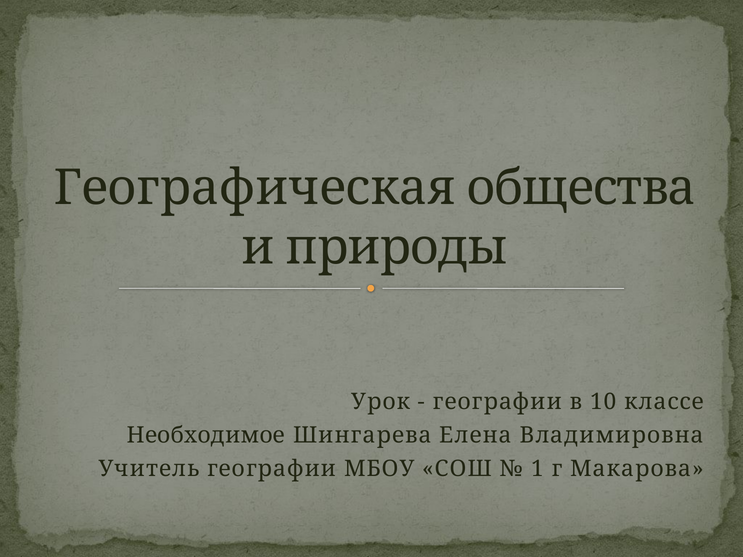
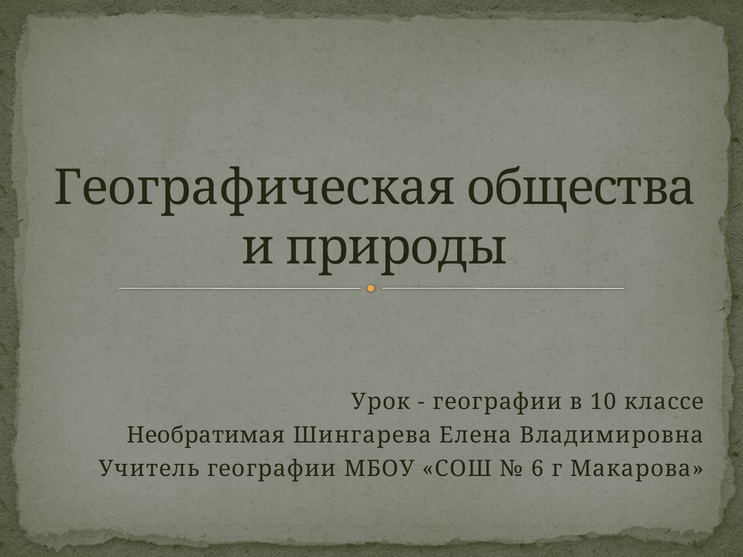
Необходимое: Необходимое -> Необратимая (206, 435)
1: 1 -> 6 (537, 469)
